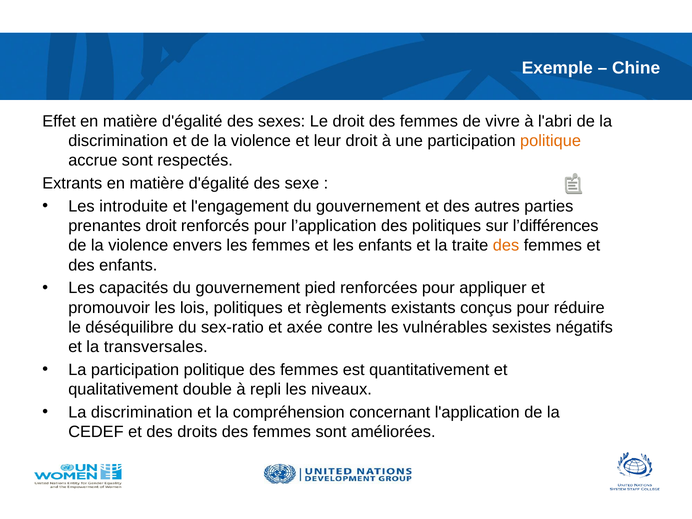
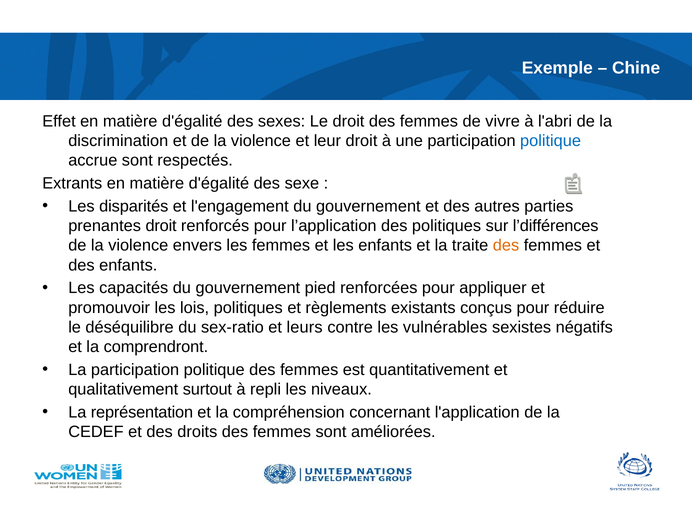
politique colour: orange -> blue (551, 141)
introduite: introduite -> disparités (134, 206)
axée: axée -> leurs (305, 327)
transversales: transversales -> comprendront (156, 347)
double: double -> surtout (207, 389)
discrimination: discrimination -> représentation (142, 412)
